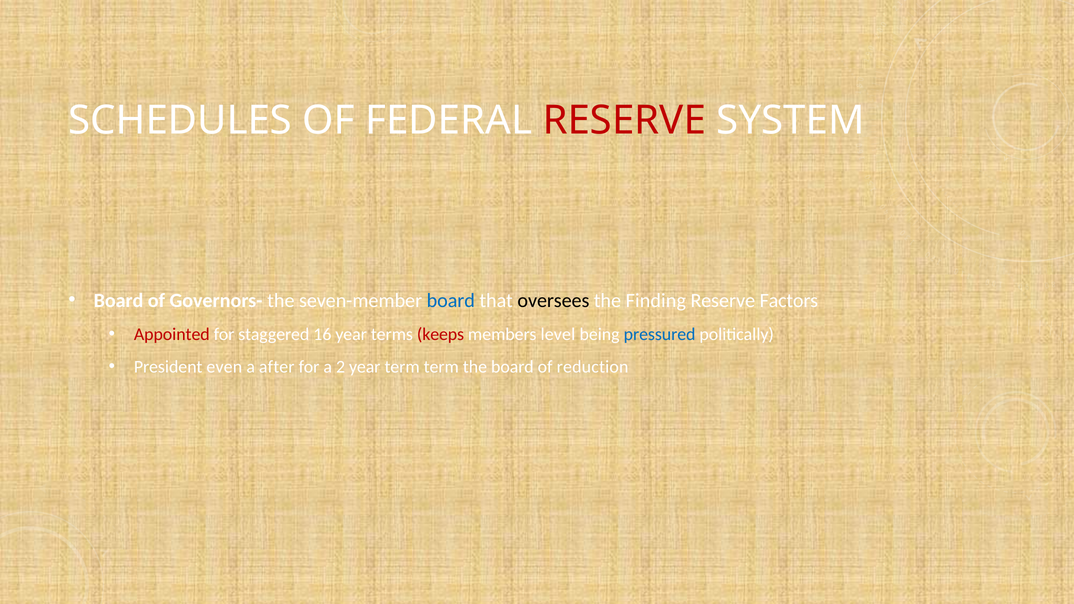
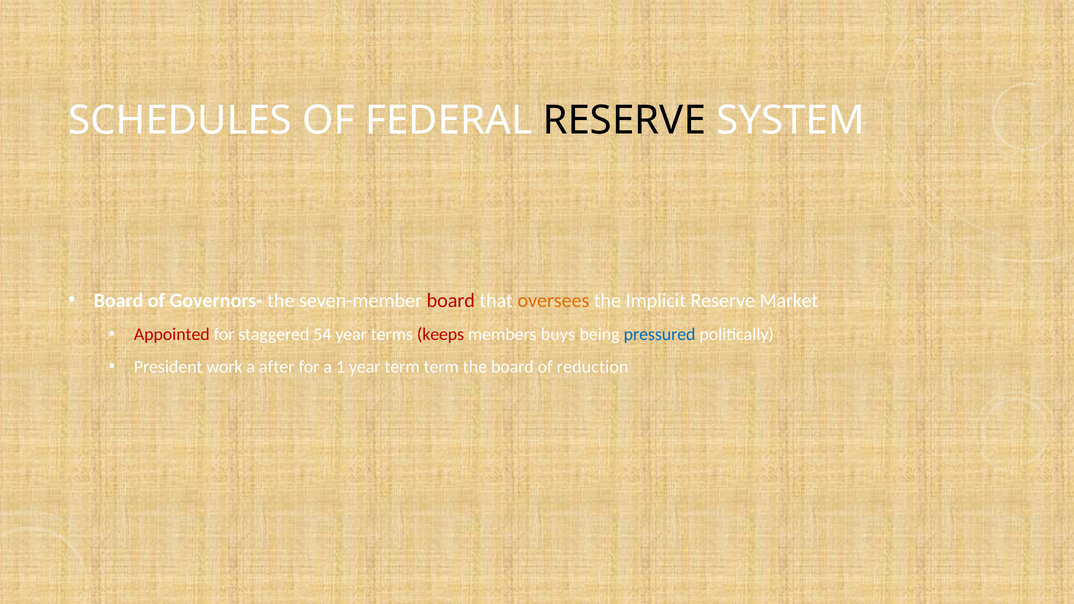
RESERVE colour: red -> black (624, 121)
board colour: blue -> red (451, 300)
oversees colour: black -> orange (553, 300)
Finding: Finding -> Implicit (656, 300)
Factors: Factors -> Market (789, 300)
16: 16 -> 54 (322, 334)
level: level -> buys (558, 334)
even: even -> work (224, 367)
2: 2 -> 1 (341, 367)
